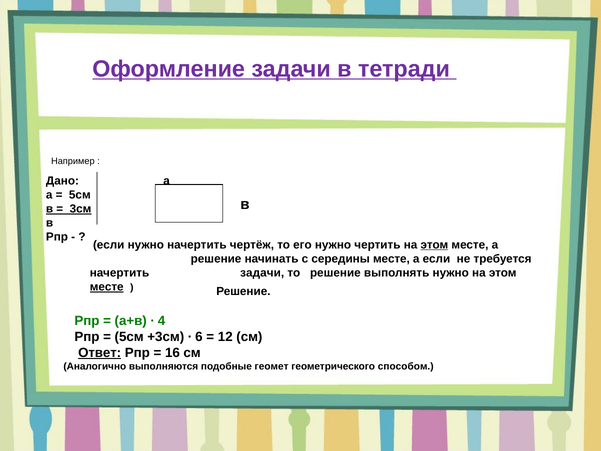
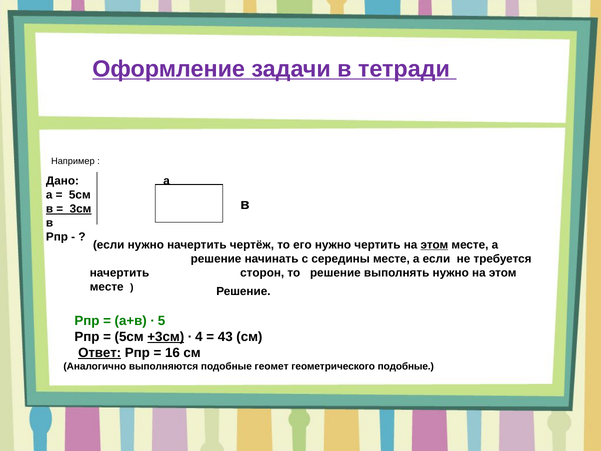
начертить задачи: задачи -> сторон (262, 273)
месте underline: present -> none (107, 287)
4: 4 -> 5 (162, 321)
+3см underline: none -> present (166, 337)
6: 6 -> 4 (199, 337)
12: 12 -> 43 (225, 337)
геометрического способом: способом -> подобные (406, 366)
